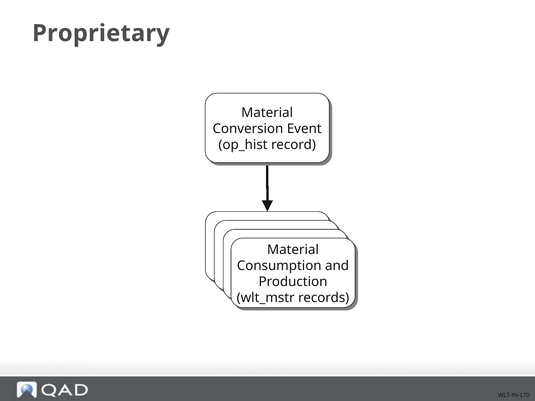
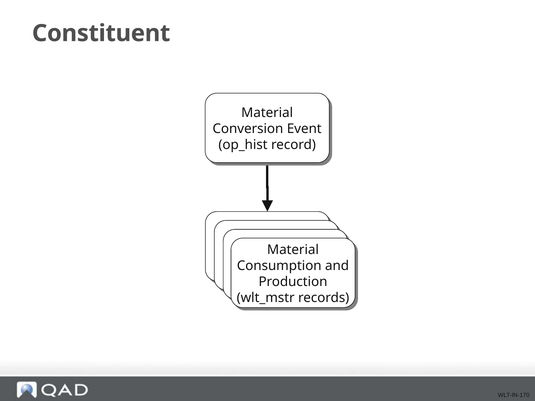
Proprietary: Proprietary -> Constituent (101, 33)
